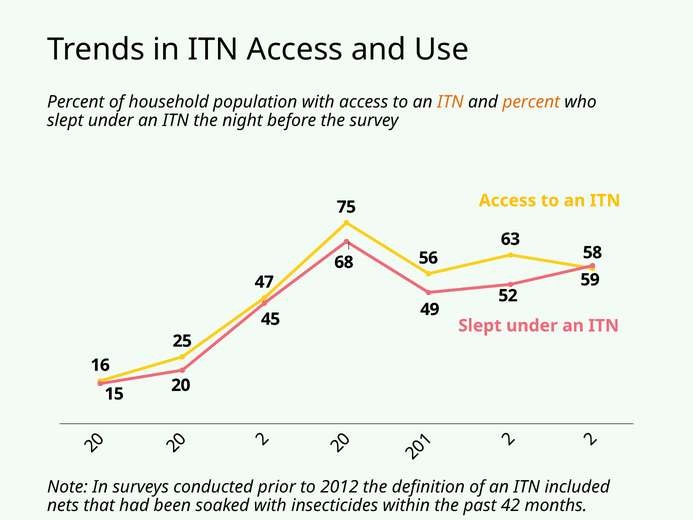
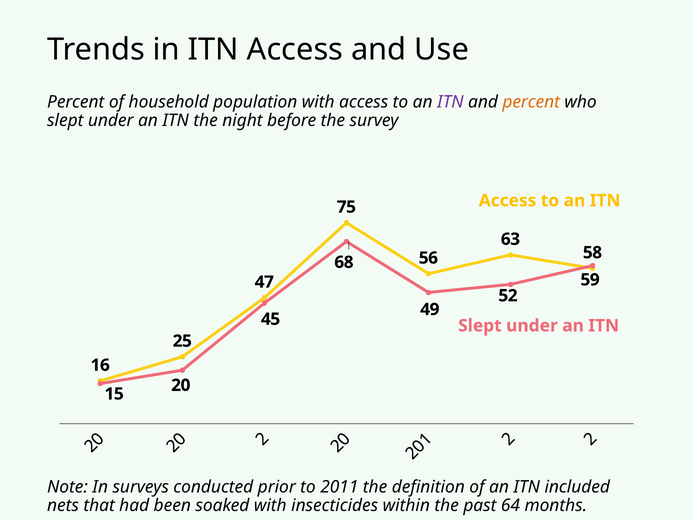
ITN colour: orange -> purple (450, 102)
2012: 2012 -> 2011 (339, 487)
42: 42 -> 64 (510, 505)
